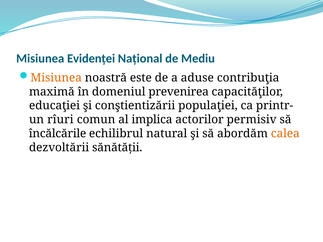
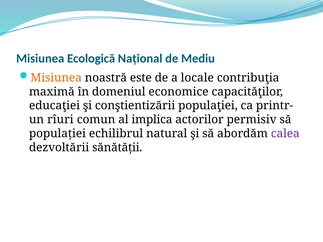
Evidenței: Evidenței -> Ecologică (91, 59)
aduse: aduse -> locale (197, 78)
prevenirea: prevenirea -> economice (179, 92)
încălcările: încălcările -> populației (57, 134)
calea colour: orange -> purple (285, 134)
